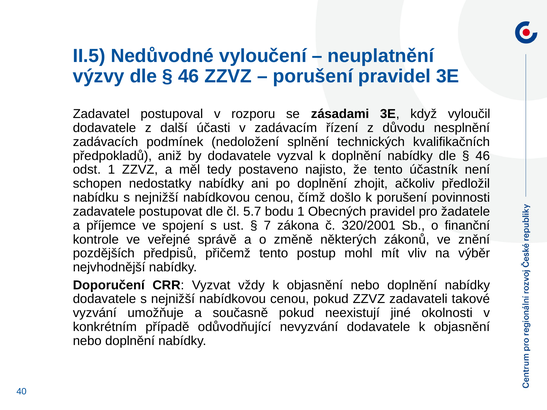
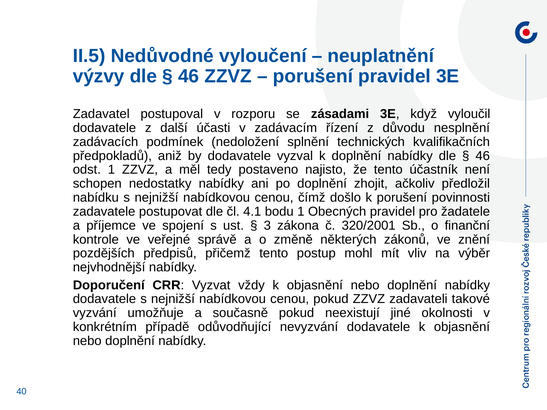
5.7: 5.7 -> 4.1 (252, 212)
7: 7 -> 3 (267, 226)
